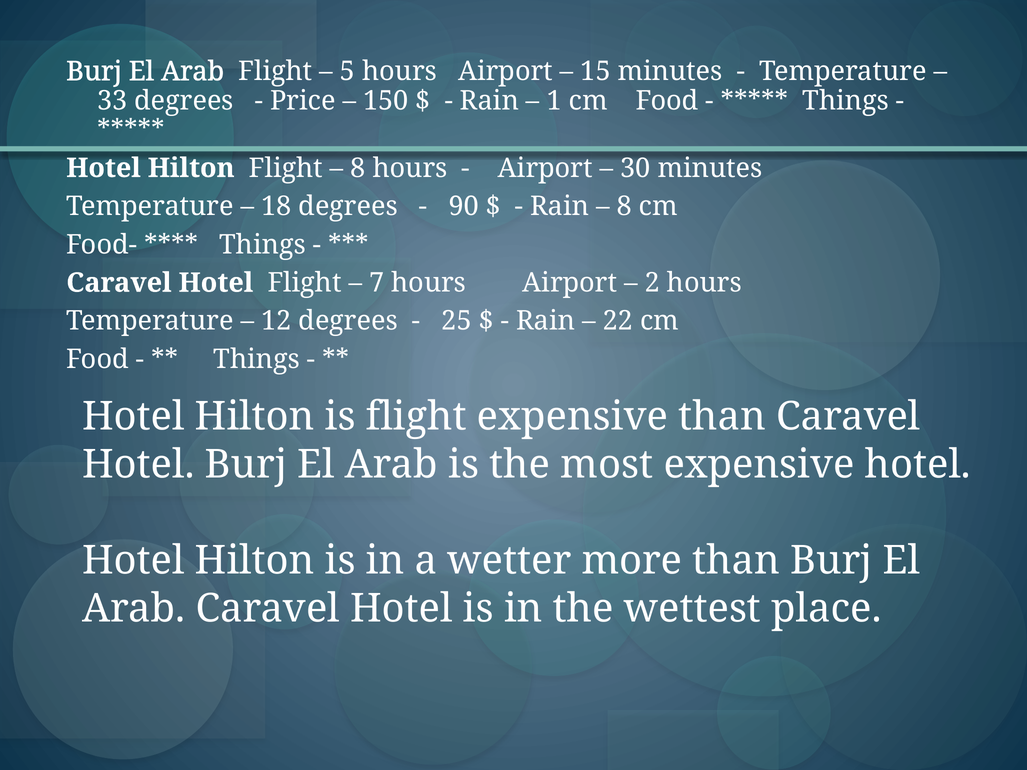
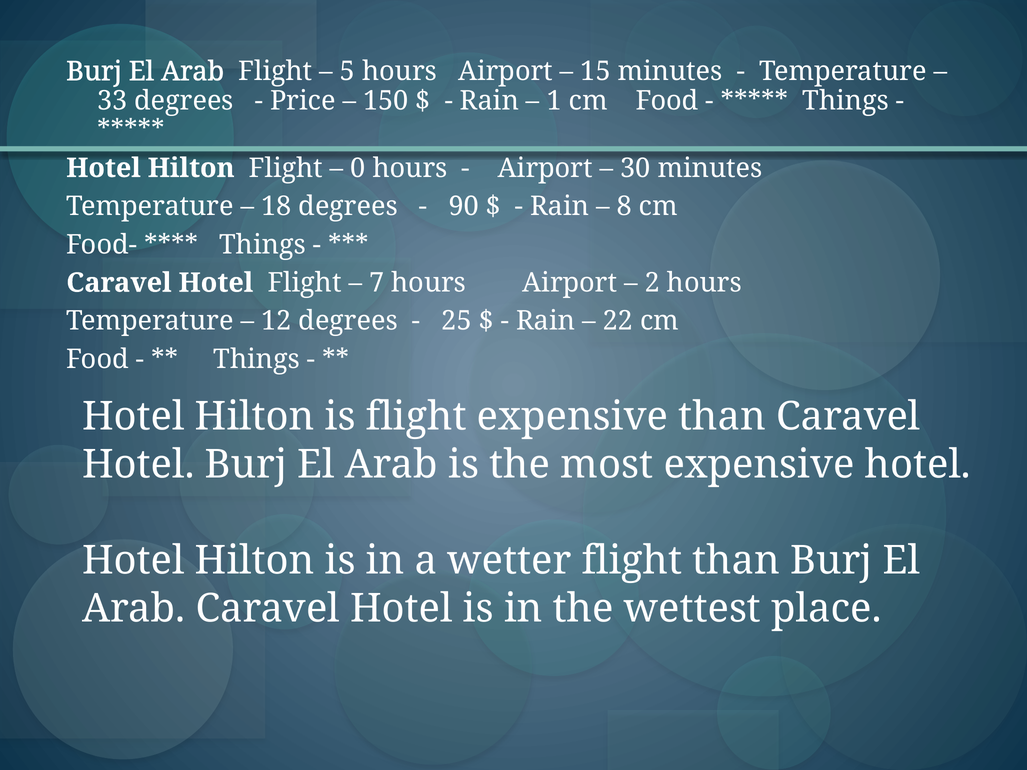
8: 8 -> 0 (358, 168)
wetter more: more -> flight (632, 561)
